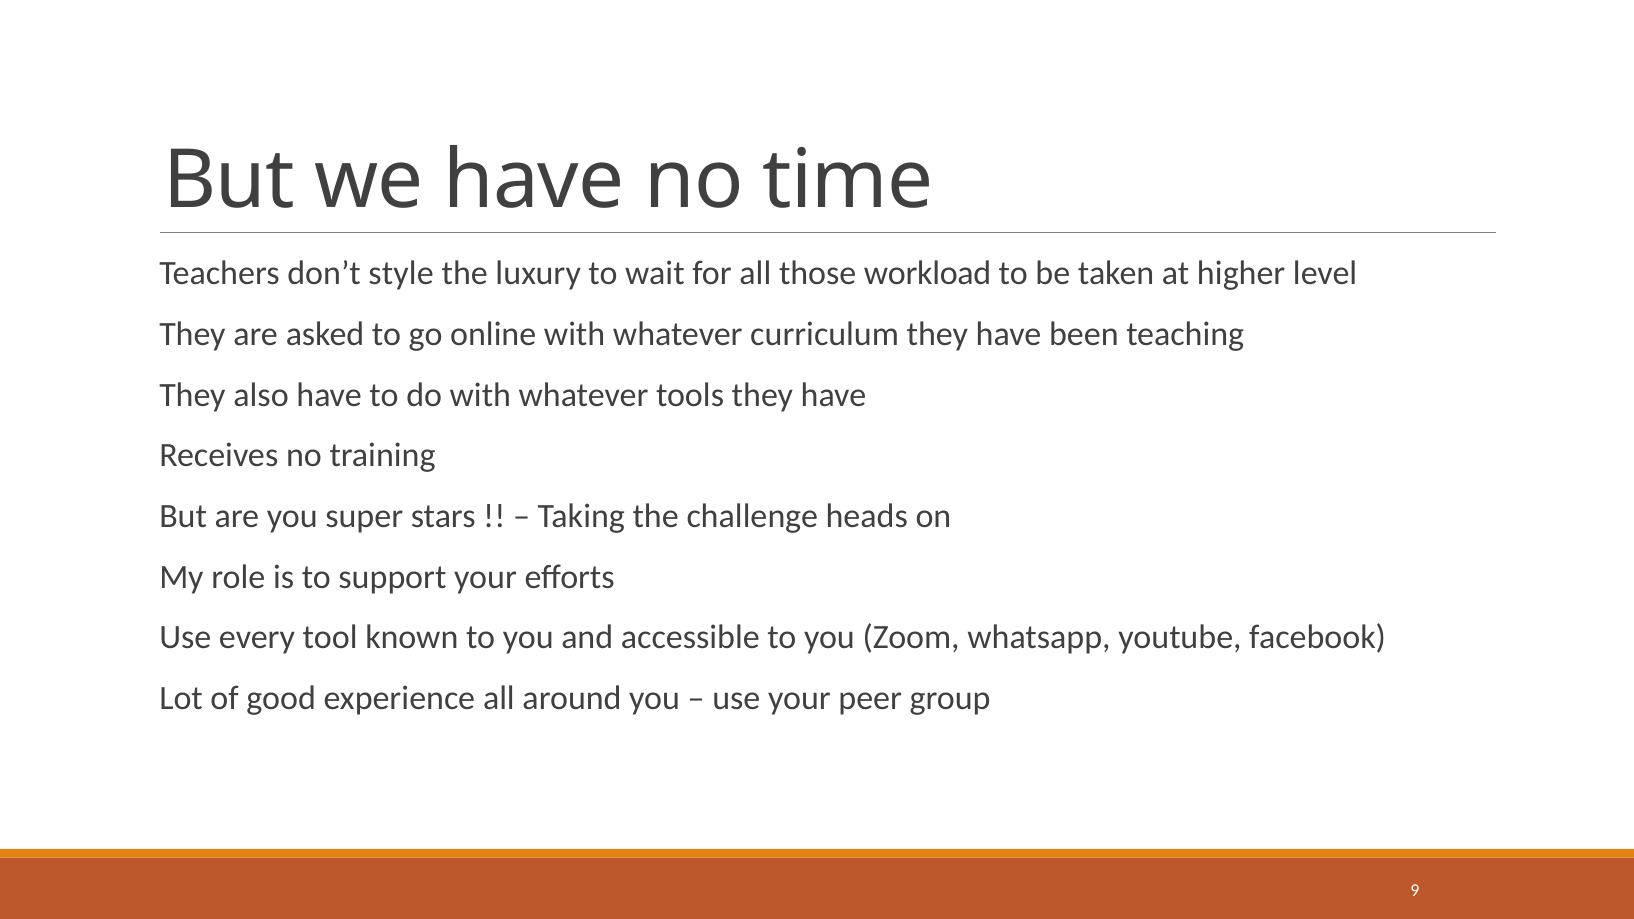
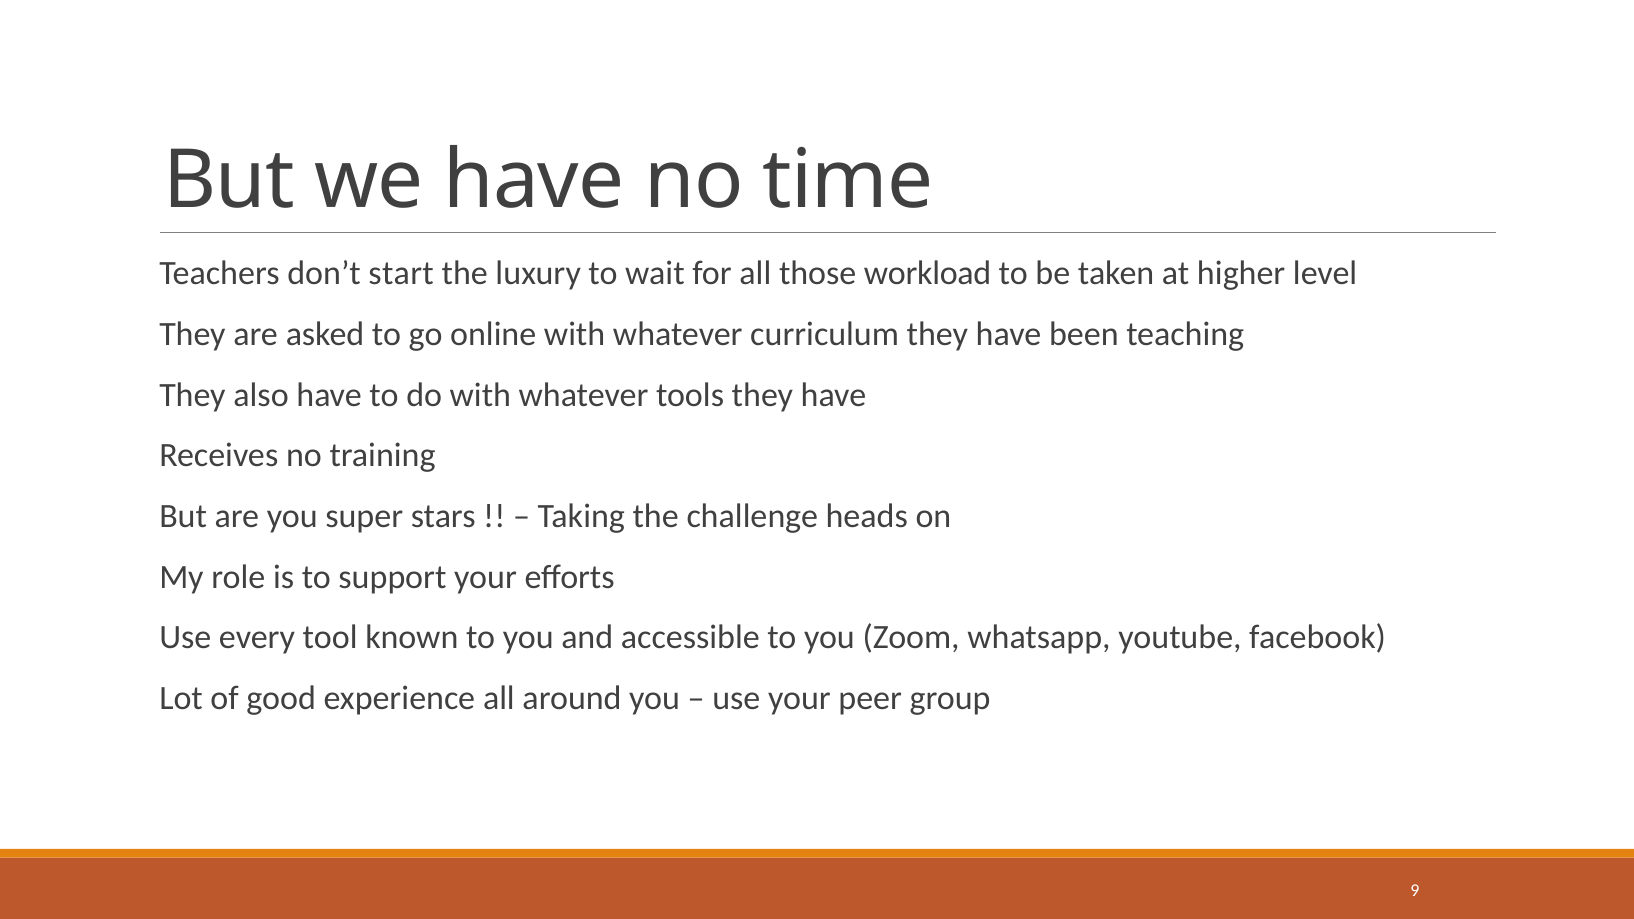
style: style -> start (401, 274)
